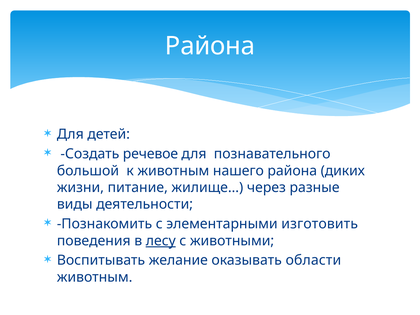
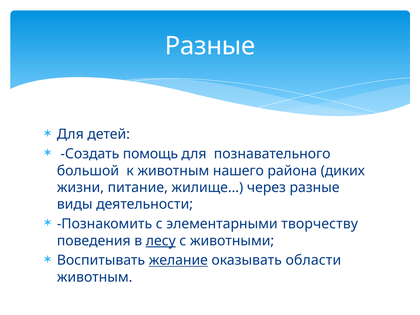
Района: Района -> Разные (210, 46)
речевое: речевое -> помощь (150, 154)
изготовить: изготовить -> творчеству (320, 224)
желание underline: none -> present (178, 260)
